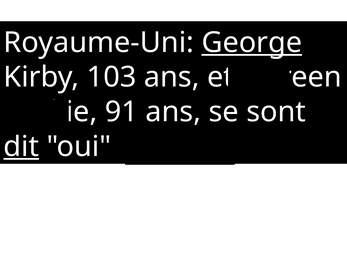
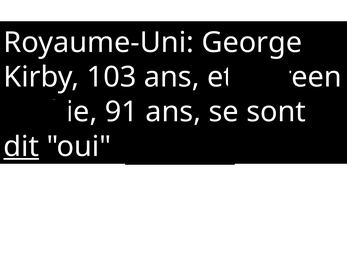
George underline: present -> none (252, 43)
